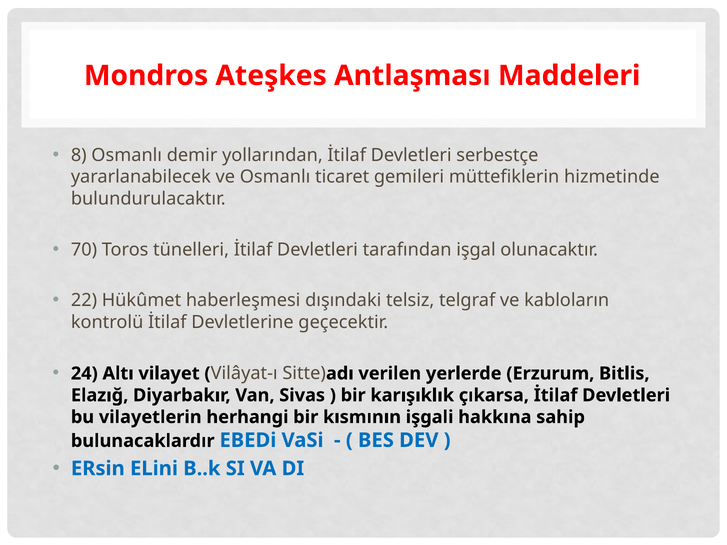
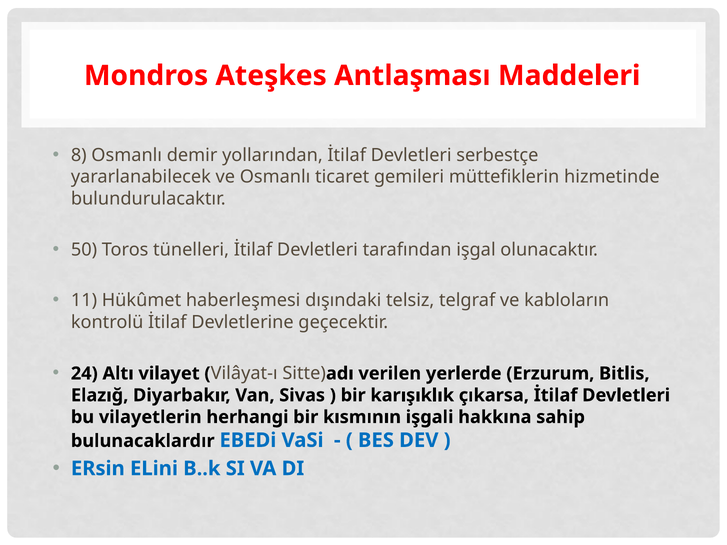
70: 70 -> 50 (84, 250)
22: 22 -> 11 (84, 301)
